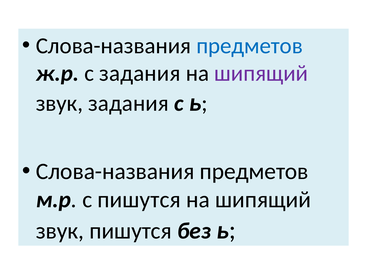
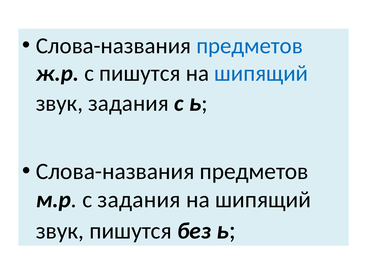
с задания: задания -> пишутся (140, 73)
шипящий colour: purple -> blue (261, 73)
с пишутся: пишутся -> задания (139, 200)
